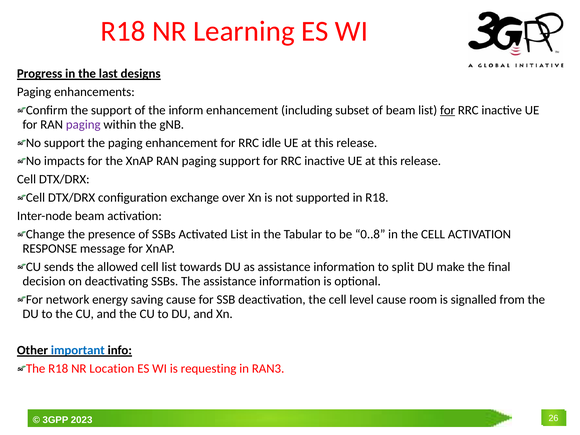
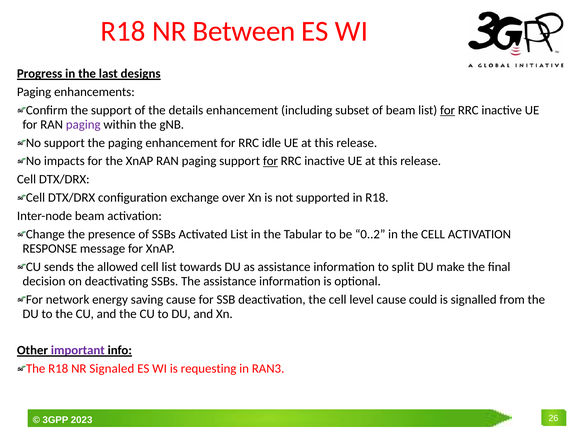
Learning: Learning -> Between (244, 31)
inform: inform -> details (186, 110)
for underline: none -> present (270, 161)
0..8: 0..8 -> 0..2 (370, 234)
room: room -> could (423, 299)
important colour: blue -> purple (78, 350)
Location: Location -> Signaled (112, 369)
